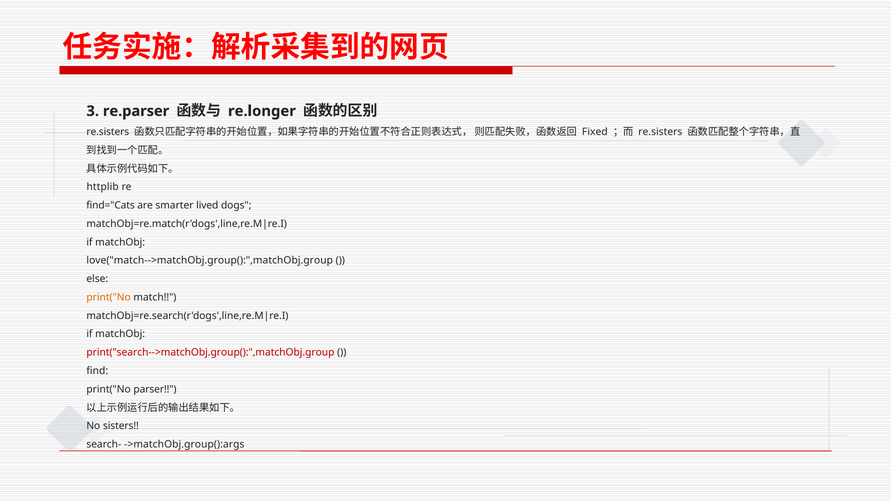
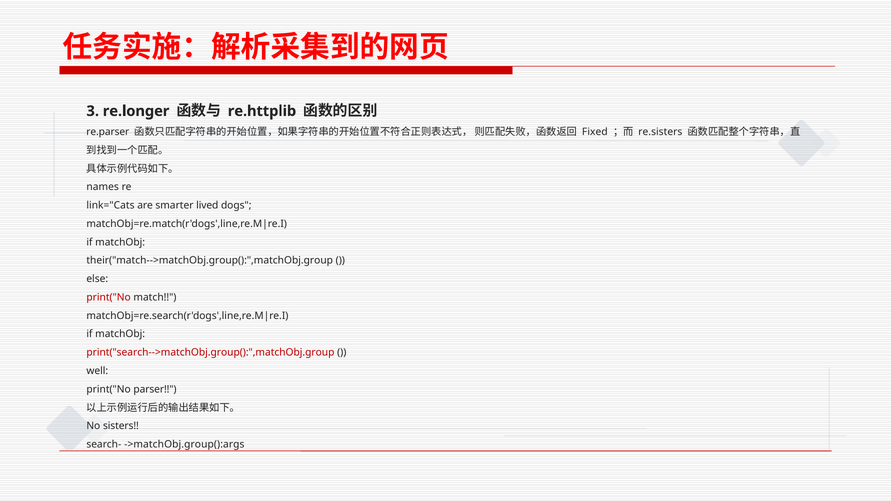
re.parser: re.parser -> re.longer (136, 111)
re.longer: re.longer -> re.httplib (262, 111)
re.sisters: re.sisters -> re.parser (108, 132)
httplib: httplib -> names (103, 187)
find="Cats: find="Cats -> link="Cats (110, 206)
love("match-->matchObj.group():",matchObj.group: love("match-->matchObj.group():",matchObj.group -> their("match-->matchObj.group():",matchObj.group (210, 261)
print("No colour: orange -> red (109, 297)
find: find -> well (97, 371)
